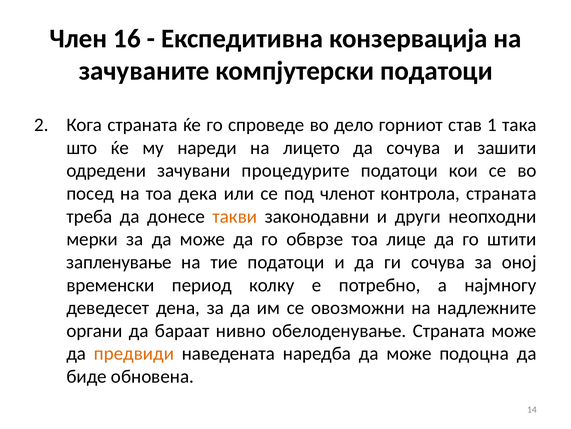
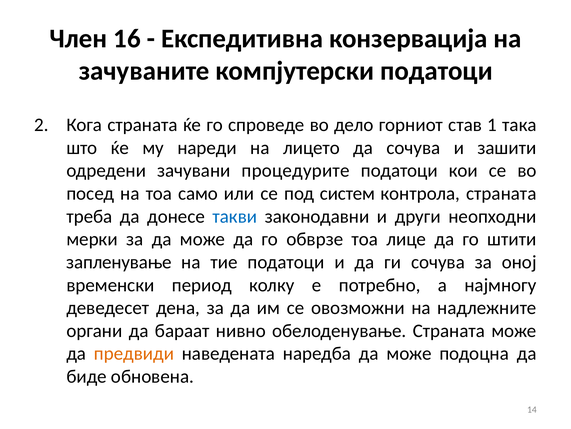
дека: дека -> само (198, 193)
членот: членот -> систем (348, 193)
такви colour: orange -> blue (235, 216)
